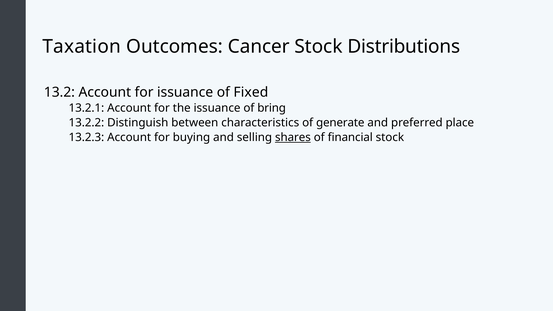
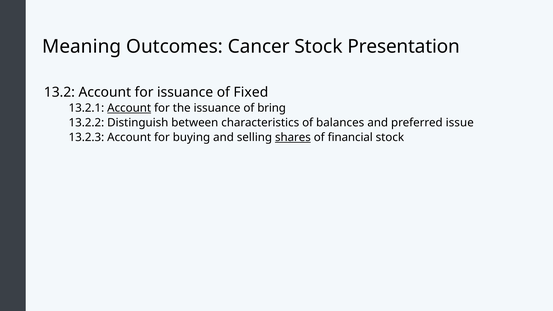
Taxation: Taxation -> Meaning (82, 47)
Distributions: Distributions -> Presentation (404, 47)
Account underline: none -> present (129, 108)
generate: generate -> balances (340, 123)
place: place -> issue (460, 123)
